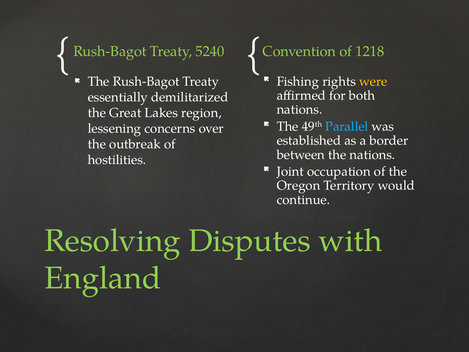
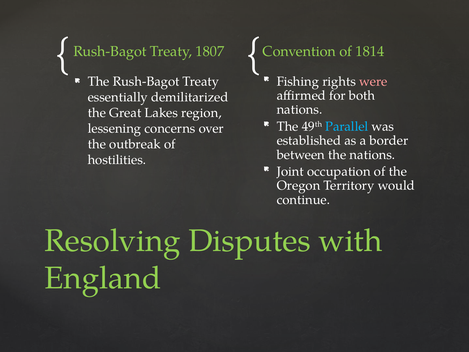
5240: 5240 -> 1807 (210, 51)
1218: 1218 -> 1814 (370, 51)
were colour: yellow -> pink (373, 81)
